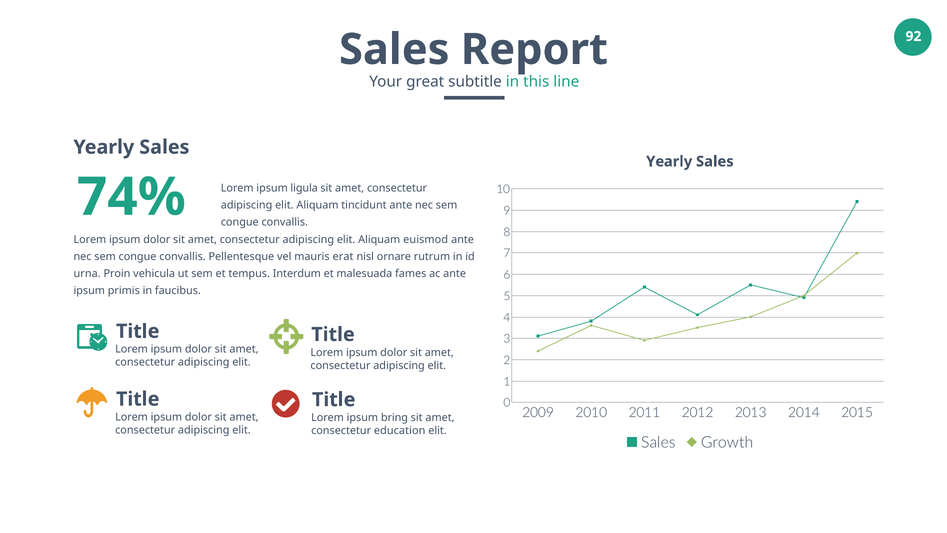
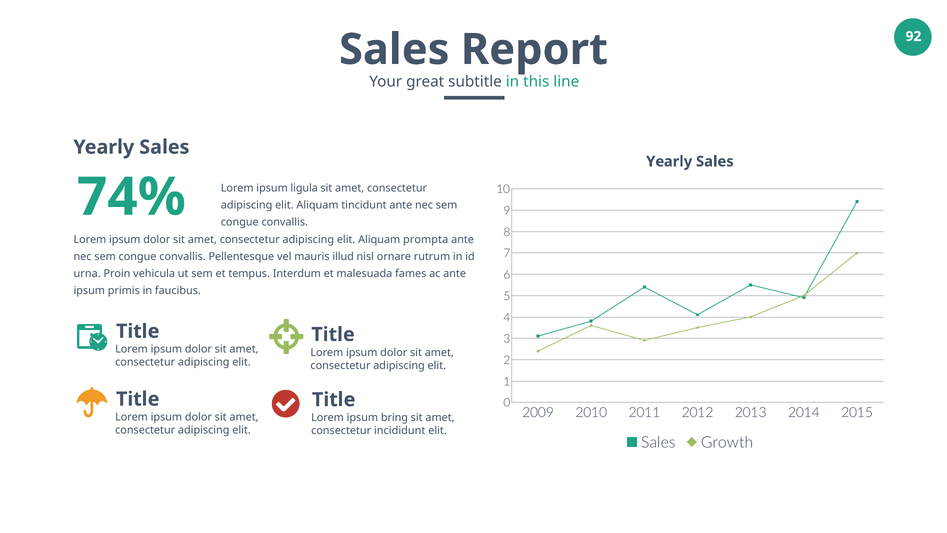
euismod: euismod -> prompta (426, 240)
erat: erat -> illud (343, 257)
education: education -> incididunt (400, 431)
